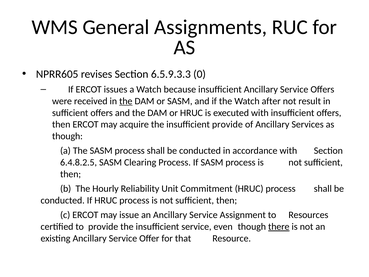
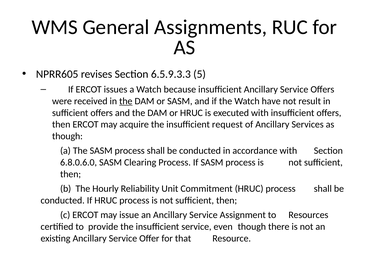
0: 0 -> 5 (200, 74)
after: after -> have (271, 101)
insufficient provide: provide -> request (227, 124)
6.4.8.2.5: 6.4.8.2.5 -> 6.8.0.6.0 (79, 162)
there underline: present -> none (279, 226)
